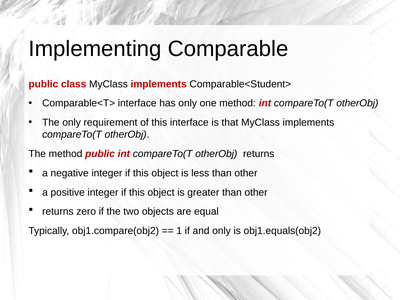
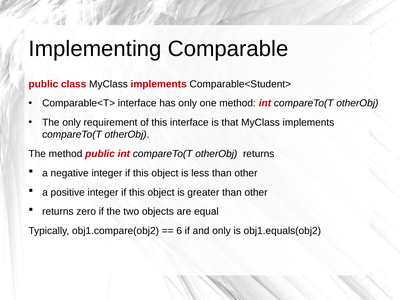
1: 1 -> 6 (179, 231)
